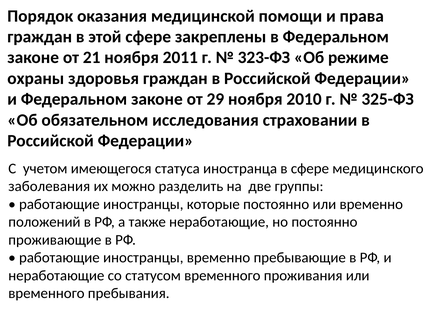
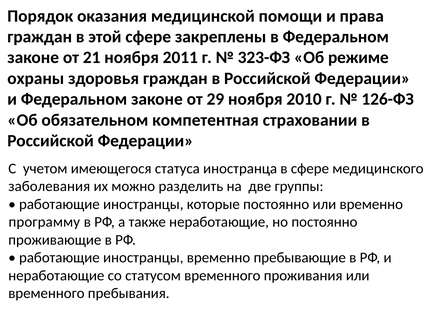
325-ФЗ: 325-ФЗ -> 126-ФЗ (388, 99)
исследования: исследования -> компетентная (206, 120)
положений: положений -> программу (44, 222)
